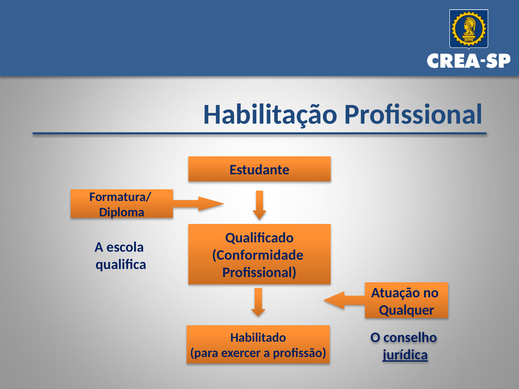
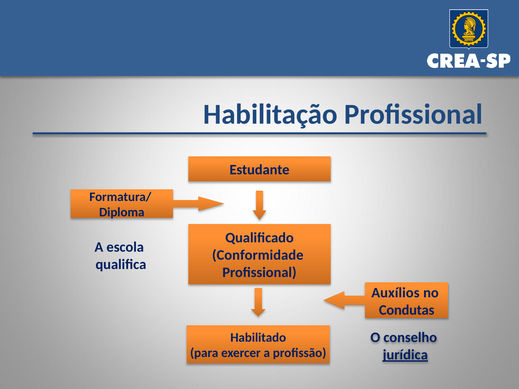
Atuação: Atuação -> Auxílios (395, 293)
Qualquer: Qualquer -> Condutas (407, 310)
